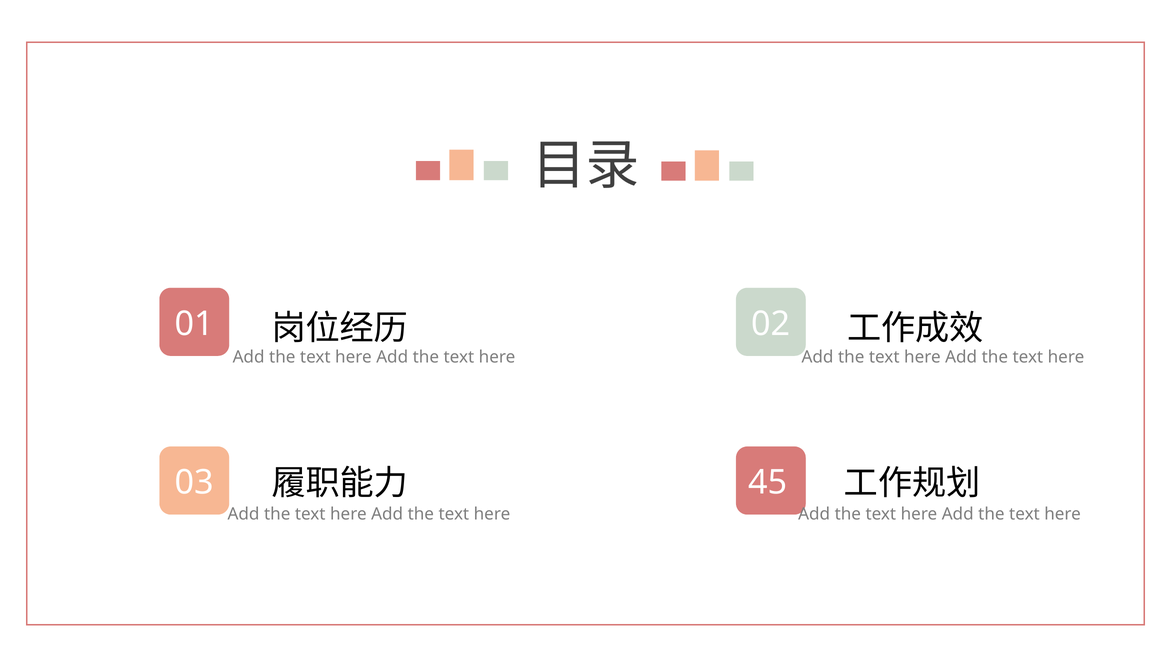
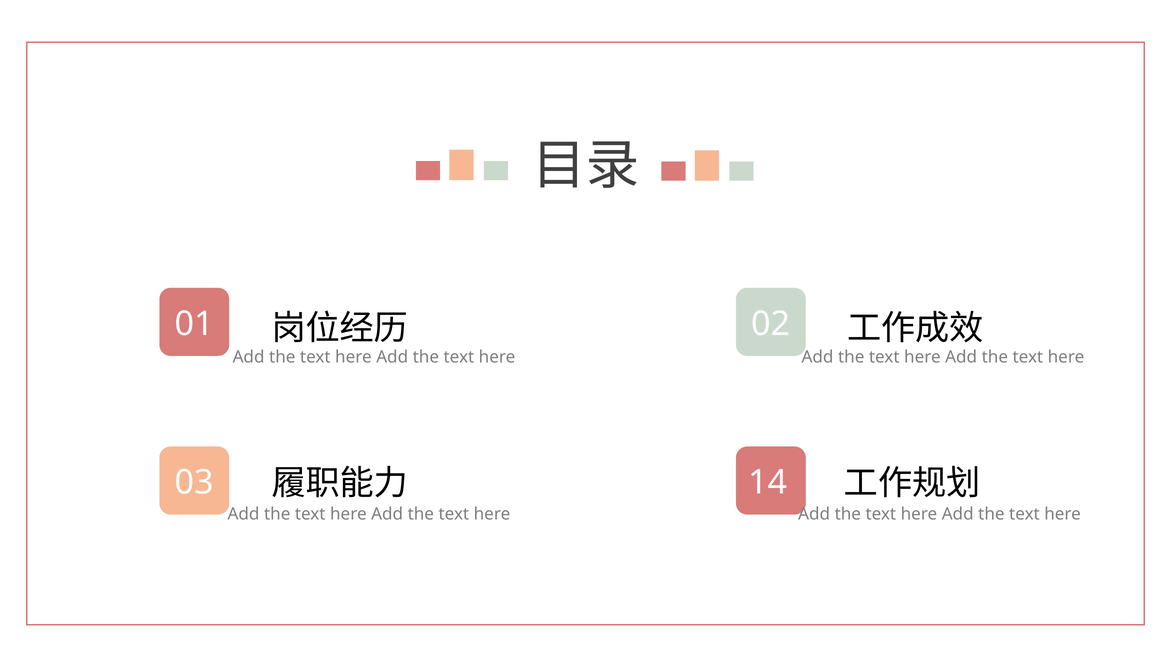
45: 45 -> 14 (768, 483)
